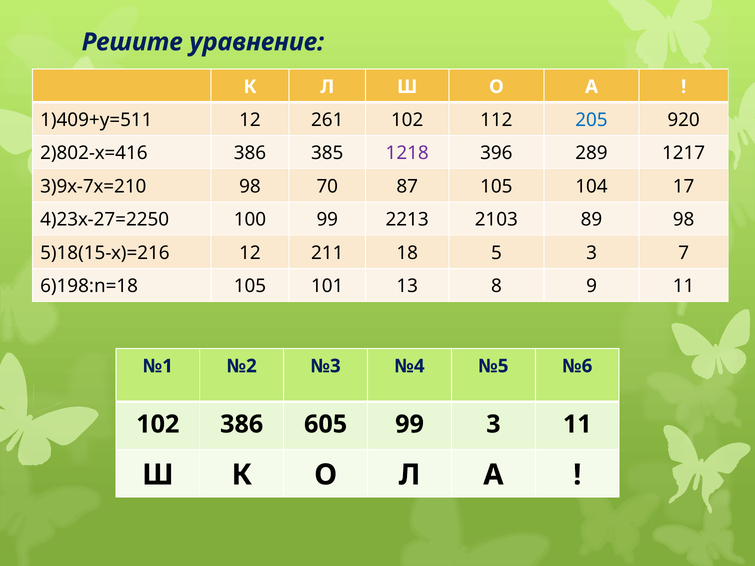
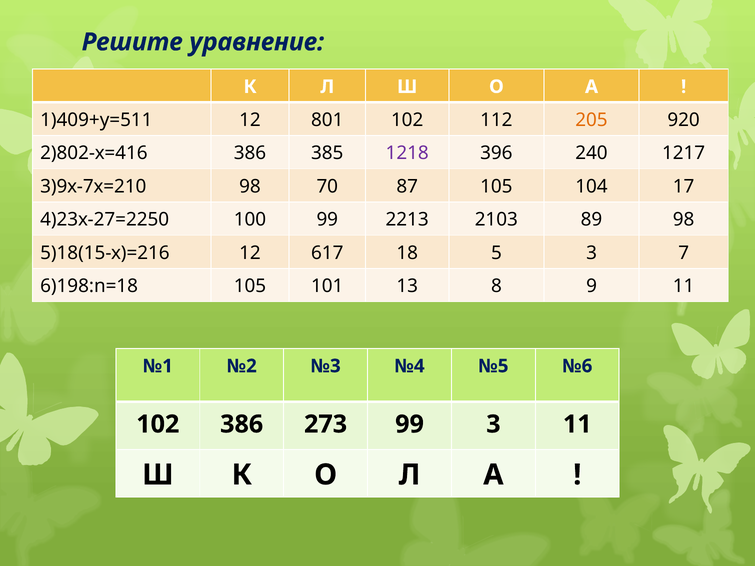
261: 261 -> 801 (327, 120)
205 colour: blue -> orange (591, 120)
289: 289 -> 240 (591, 153)
211: 211 -> 617 (327, 253)
605: 605 -> 273 (326, 424)
